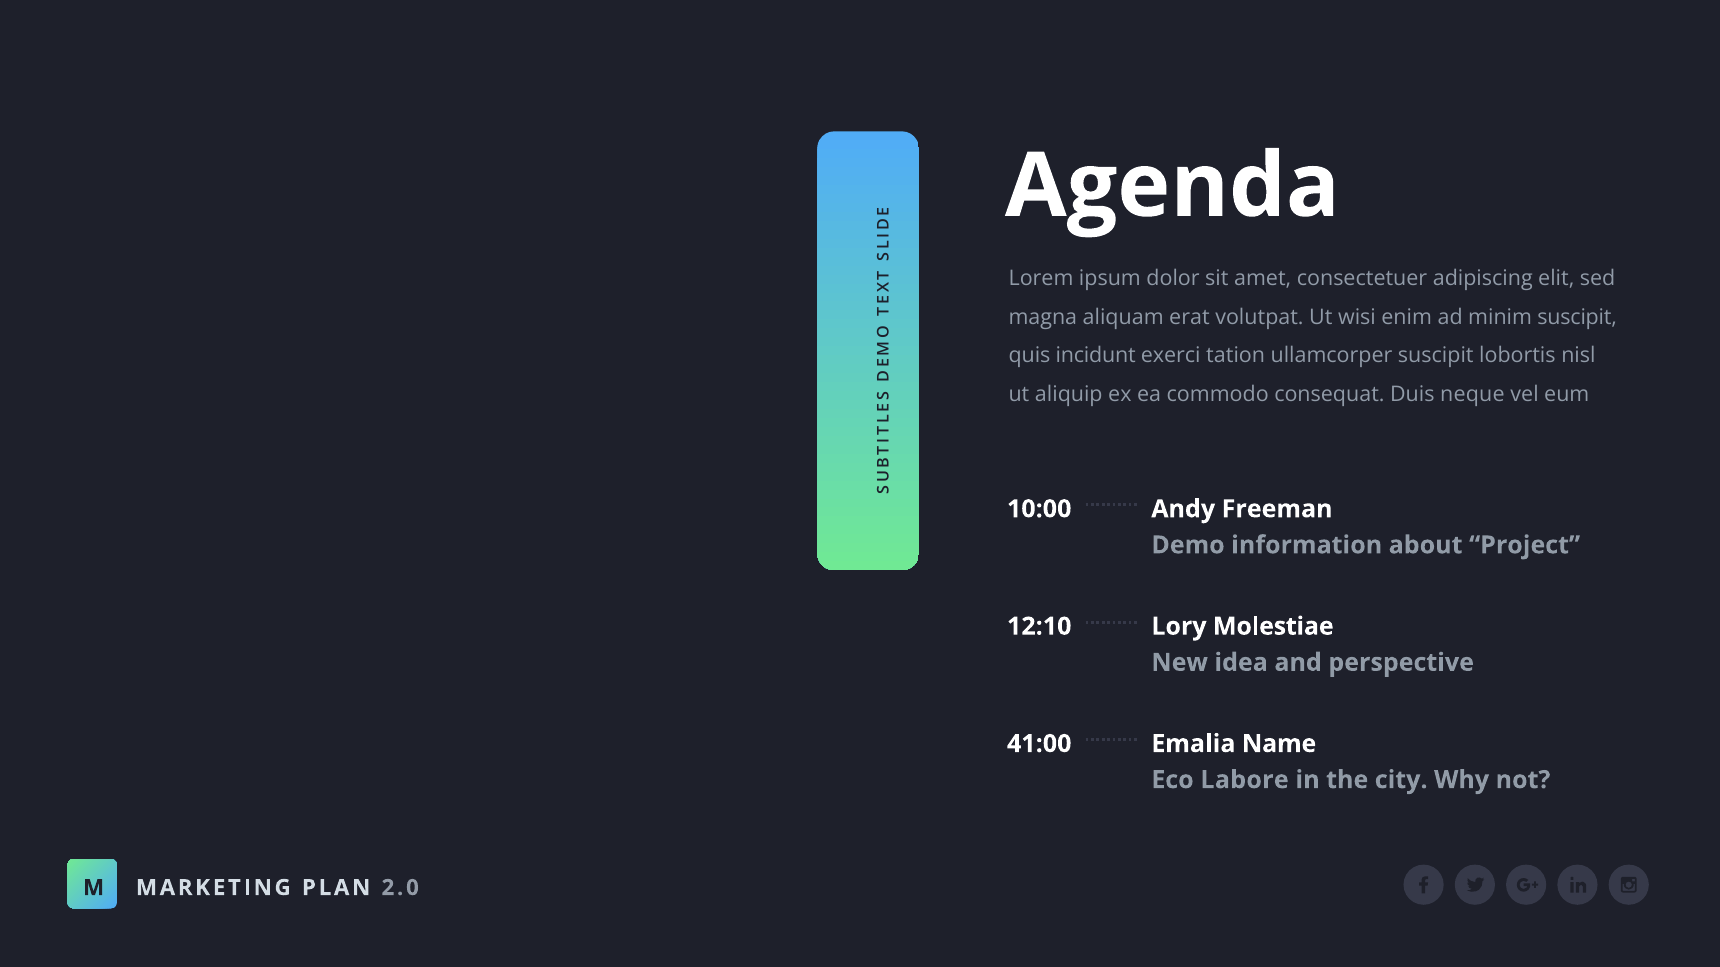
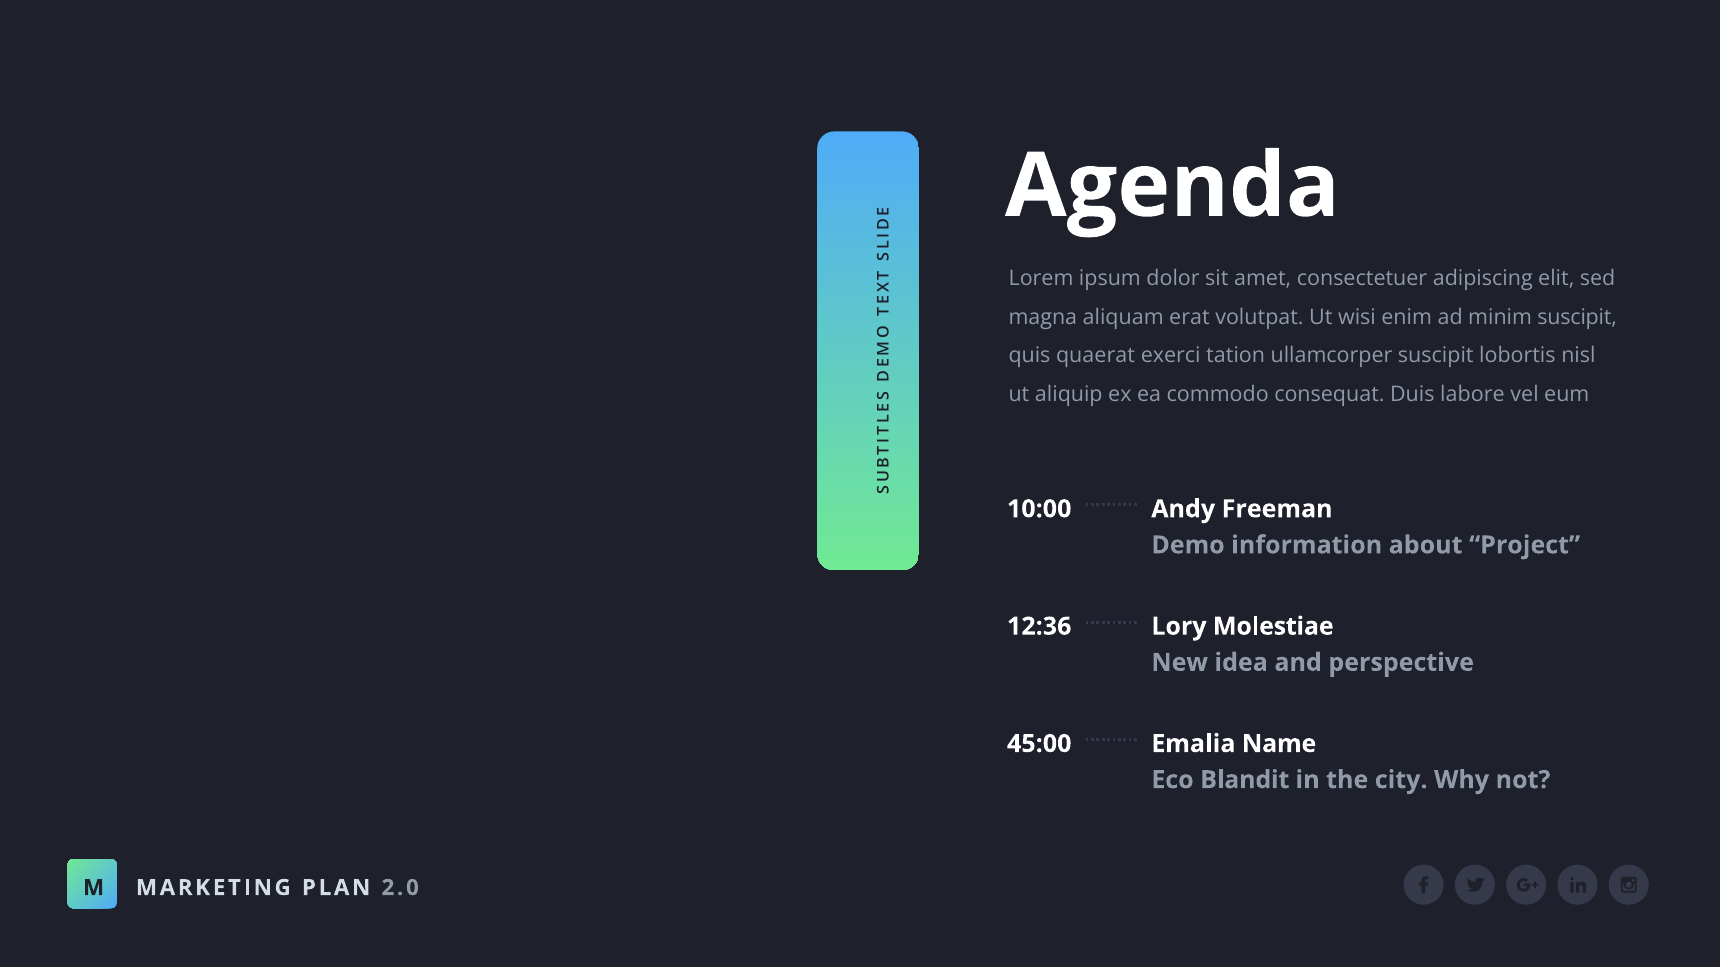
incidunt: incidunt -> quaerat (1096, 356)
neque: neque -> labore (1472, 395)
12:10: 12:10 -> 12:36 (1039, 627)
41:00: 41:00 -> 45:00 (1039, 744)
Labore: Labore -> Blandit (1245, 780)
